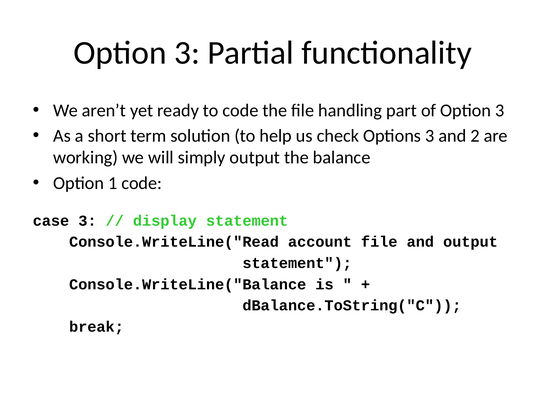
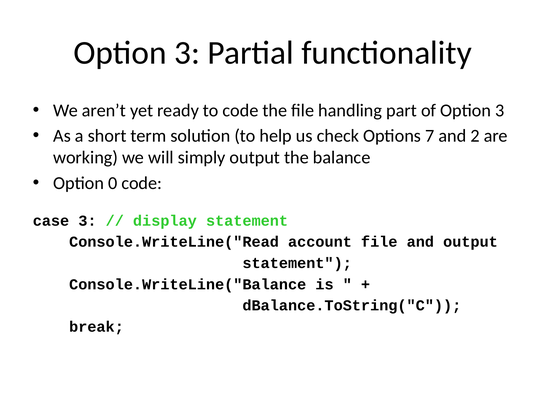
Options 3: 3 -> 7 (430, 136)
1: 1 -> 0 (113, 183)
